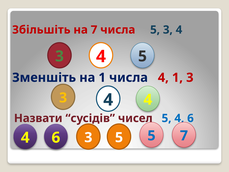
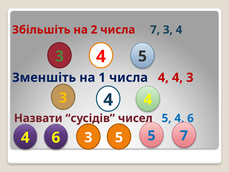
на 7: 7 -> 2 (94, 30)
числа 5: 5 -> 7 (155, 30)
1: 1 -> 4 (177, 77)
